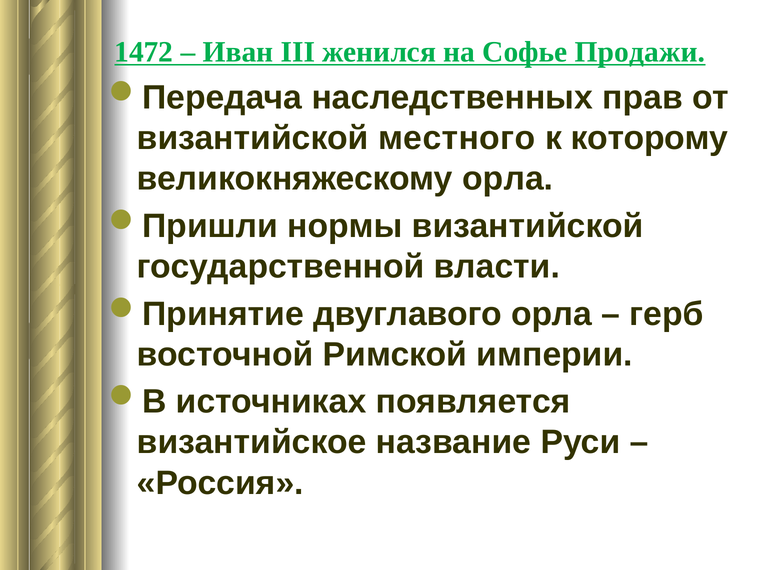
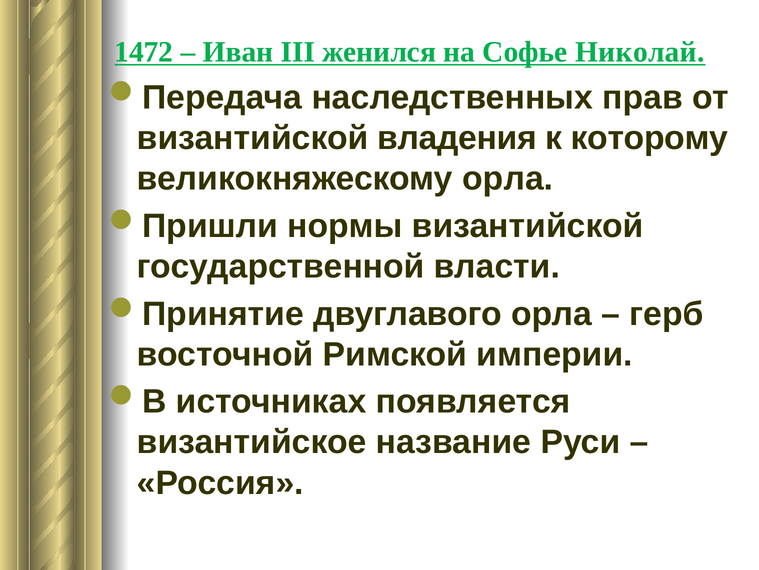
Продажи: Продажи -> Николай (640, 52)
местного: местного -> владения (457, 138)
